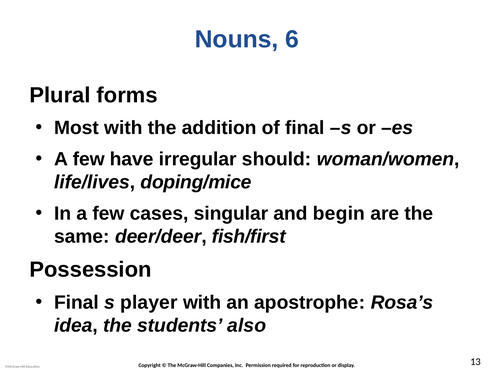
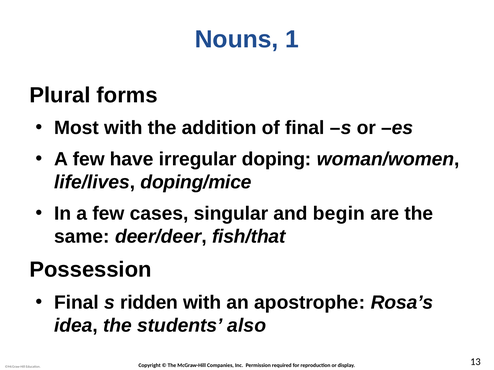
6: 6 -> 1 (292, 40)
should: should -> doping (277, 159)
fish/first: fish/first -> fish/that (249, 237)
player: player -> ridden (149, 303)
